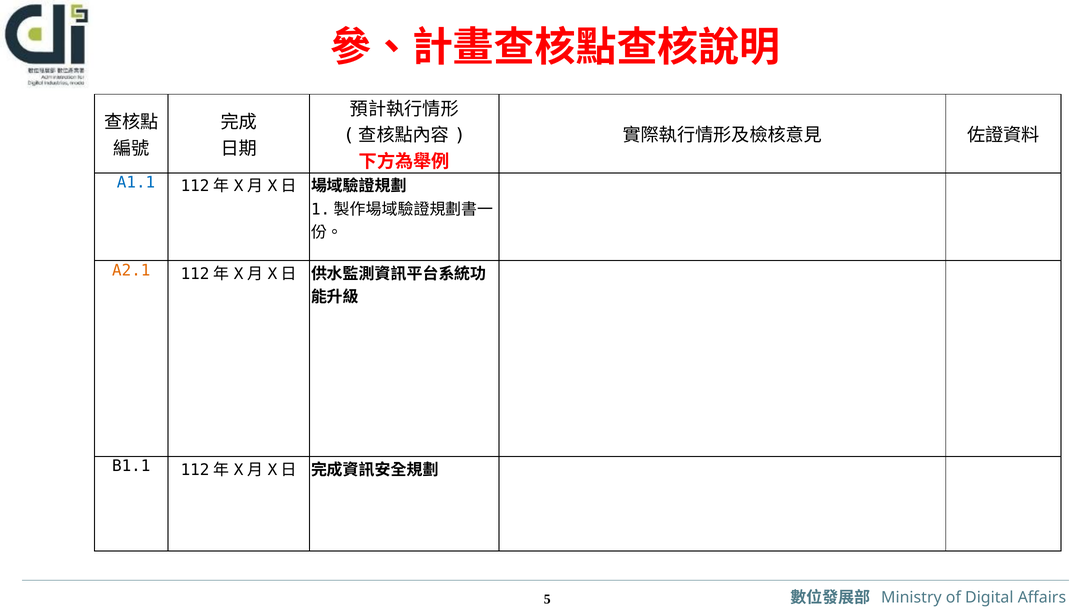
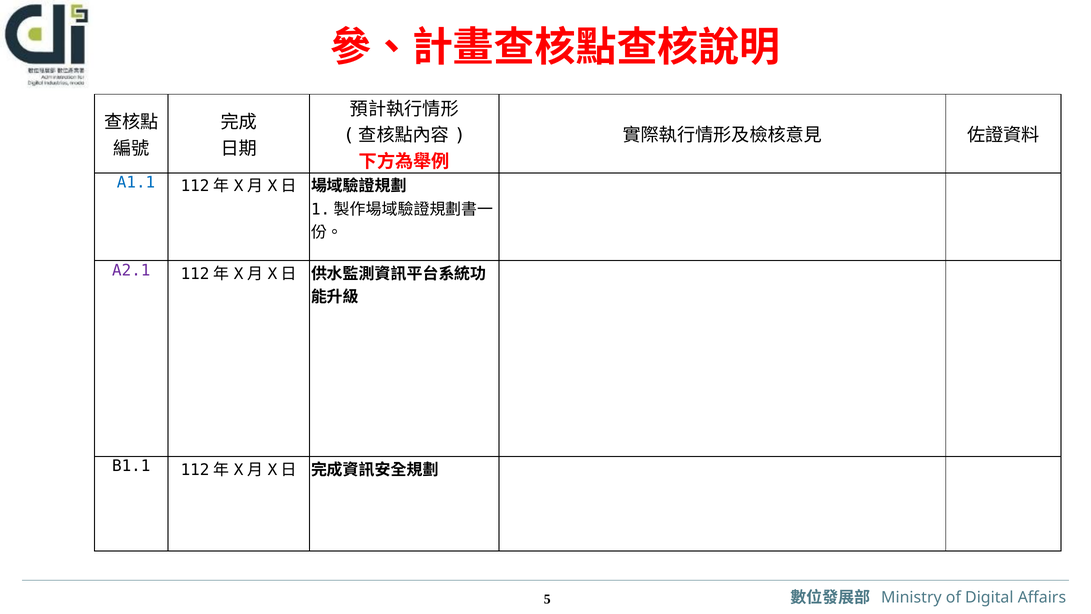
A2.1 colour: orange -> purple (131, 270)
